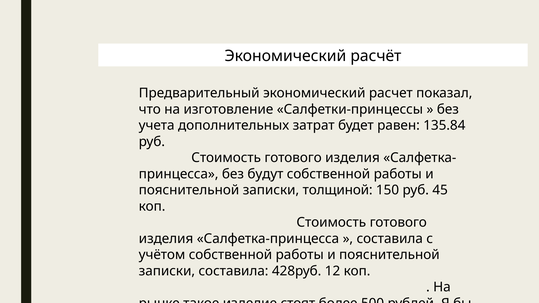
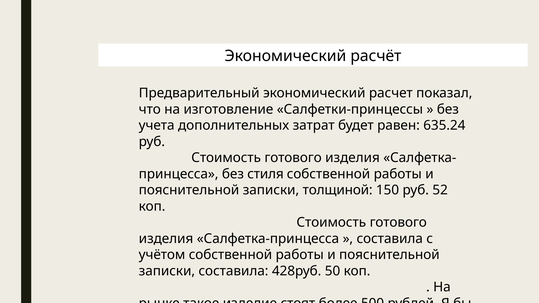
135.84: 135.84 -> 635.24 (444, 126)
будут: будут -> стиля (265, 174)
45: 45 -> 52 (440, 190)
12: 12 -> 50 (333, 271)
